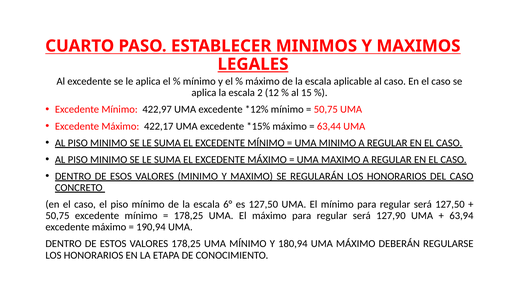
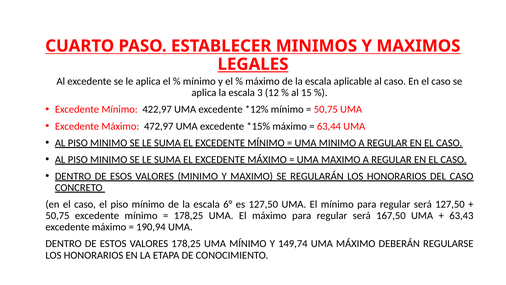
2: 2 -> 3 (260, 93)
422,17: 422,17 -> 472,97 (159, 126)
127,90: 127,90 -> 167,50 (391, 215)
63,94: 63,94 -> 63,43 (461, 215)
180,94: 180,94 -> 149,74 (293, 243)
